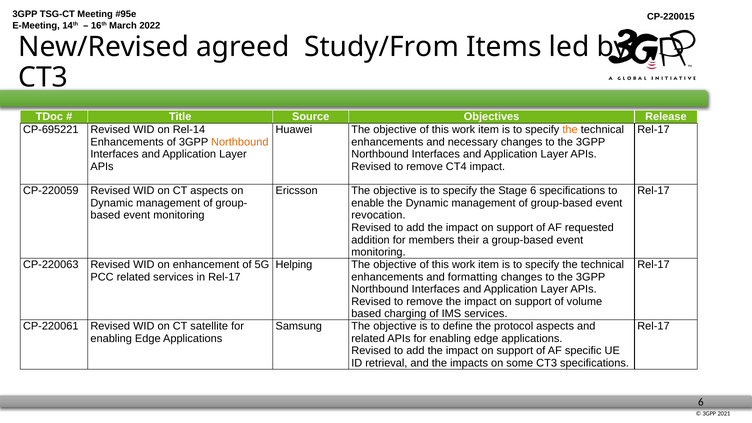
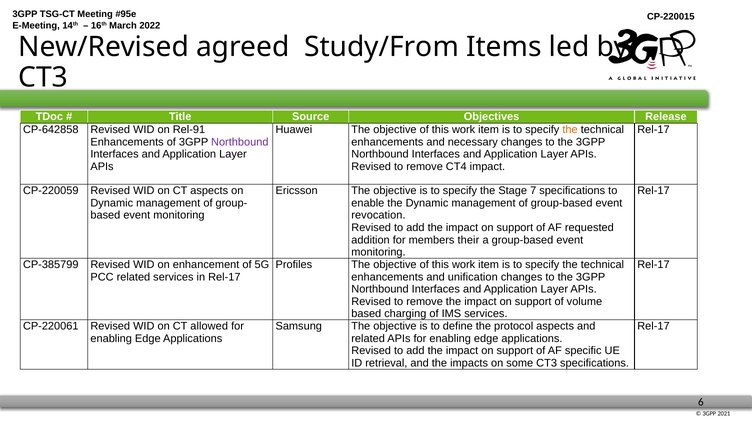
CP-695221: CP-695221 -> CP-642858 (51, 130)
Rel-14: Rel-14 -> Rel-91 (189, 130)
Northbound colour: orange -> purple (240, 142)
Stage 6: 6 -> 7 (533, 191)
CP-220063: CP-220063 -> CP-385799 (51, 265)
Helping: Helping -> Profiles (294, 265)
formatting: formatting -> unification (473, 277)
satellite: satellite -> allowed (209, 326)
